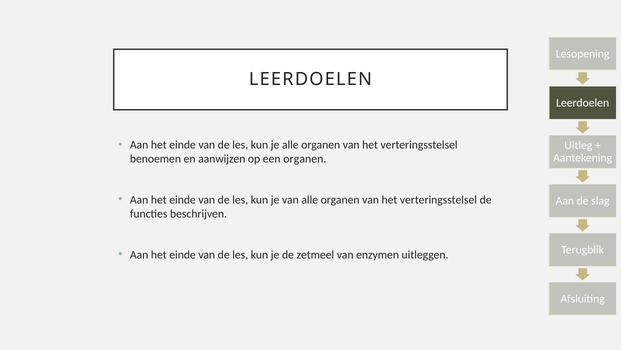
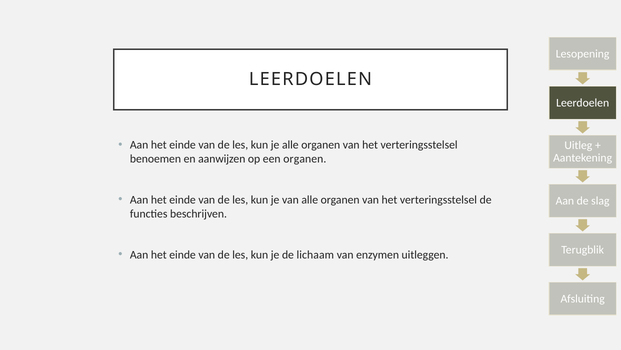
zetmeel: zetmeel -> lichaam (315, 254)
